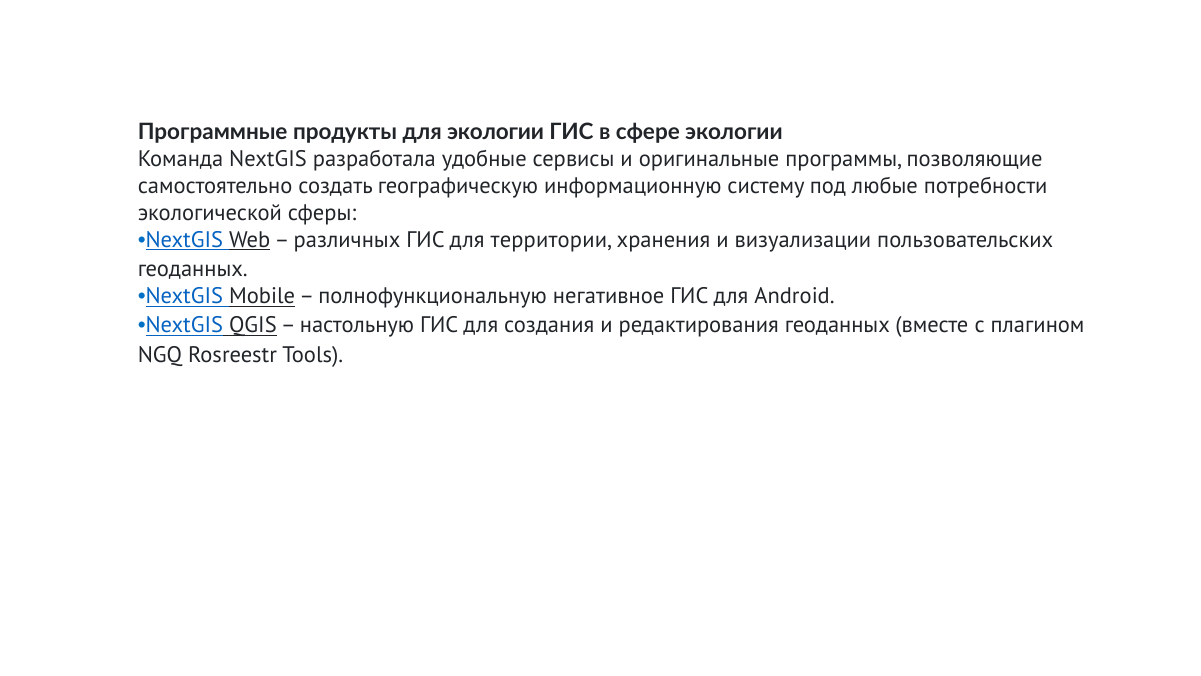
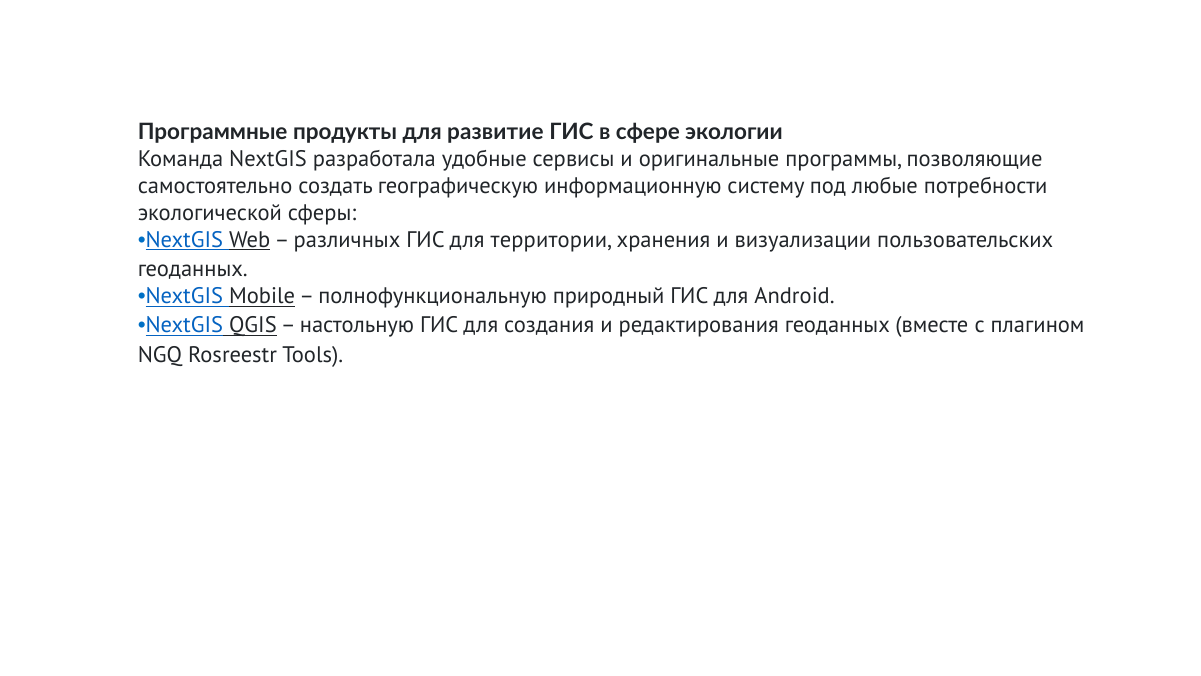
для экологии: экологии -> развитие (495, 132)
негативное: негативное -> природный (609, 296)
